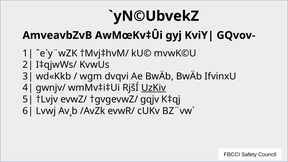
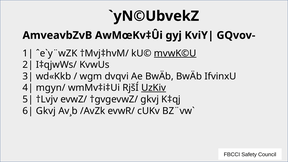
mvwK©U underline: none -> present (175, 53)
gwnjv/: gwnjv/ -> mgyn/ (51, 88)
†gvgevwZ/ gqjv: gqjv -> gkvj (150, 99)
Lvwj: Lvwj -> Gkvj (46, 111)
